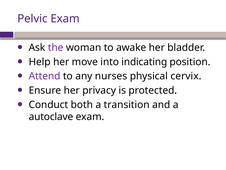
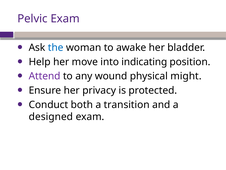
the colour: purple -> blue (56, 47)
nurses: nurses -> wound (111, 76)
cervix: cervix -> might (186, 76)
autoclave: autoclave -> designed (51, 116)
